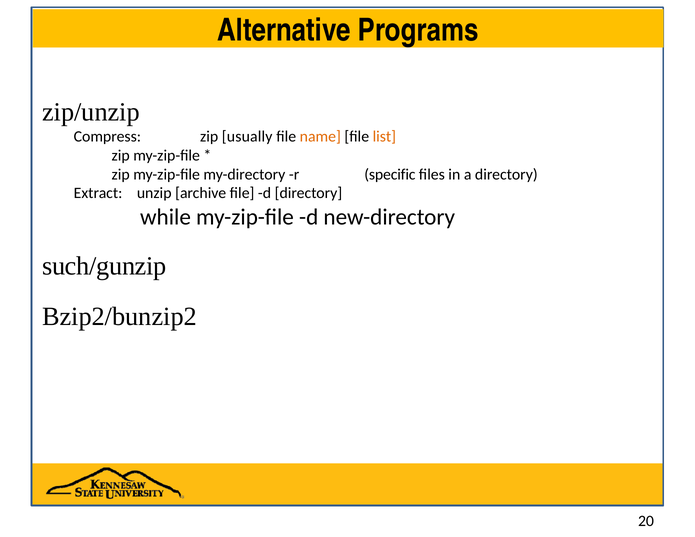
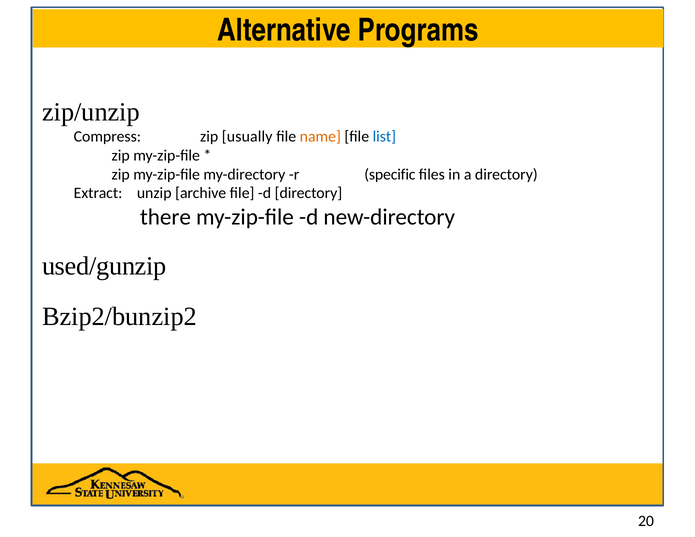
list colour: orange -> blue (384, 136)
while: while -> there (165, 217)
such/gunzip: such/gunzip -> used/gunzip (104, 266)
